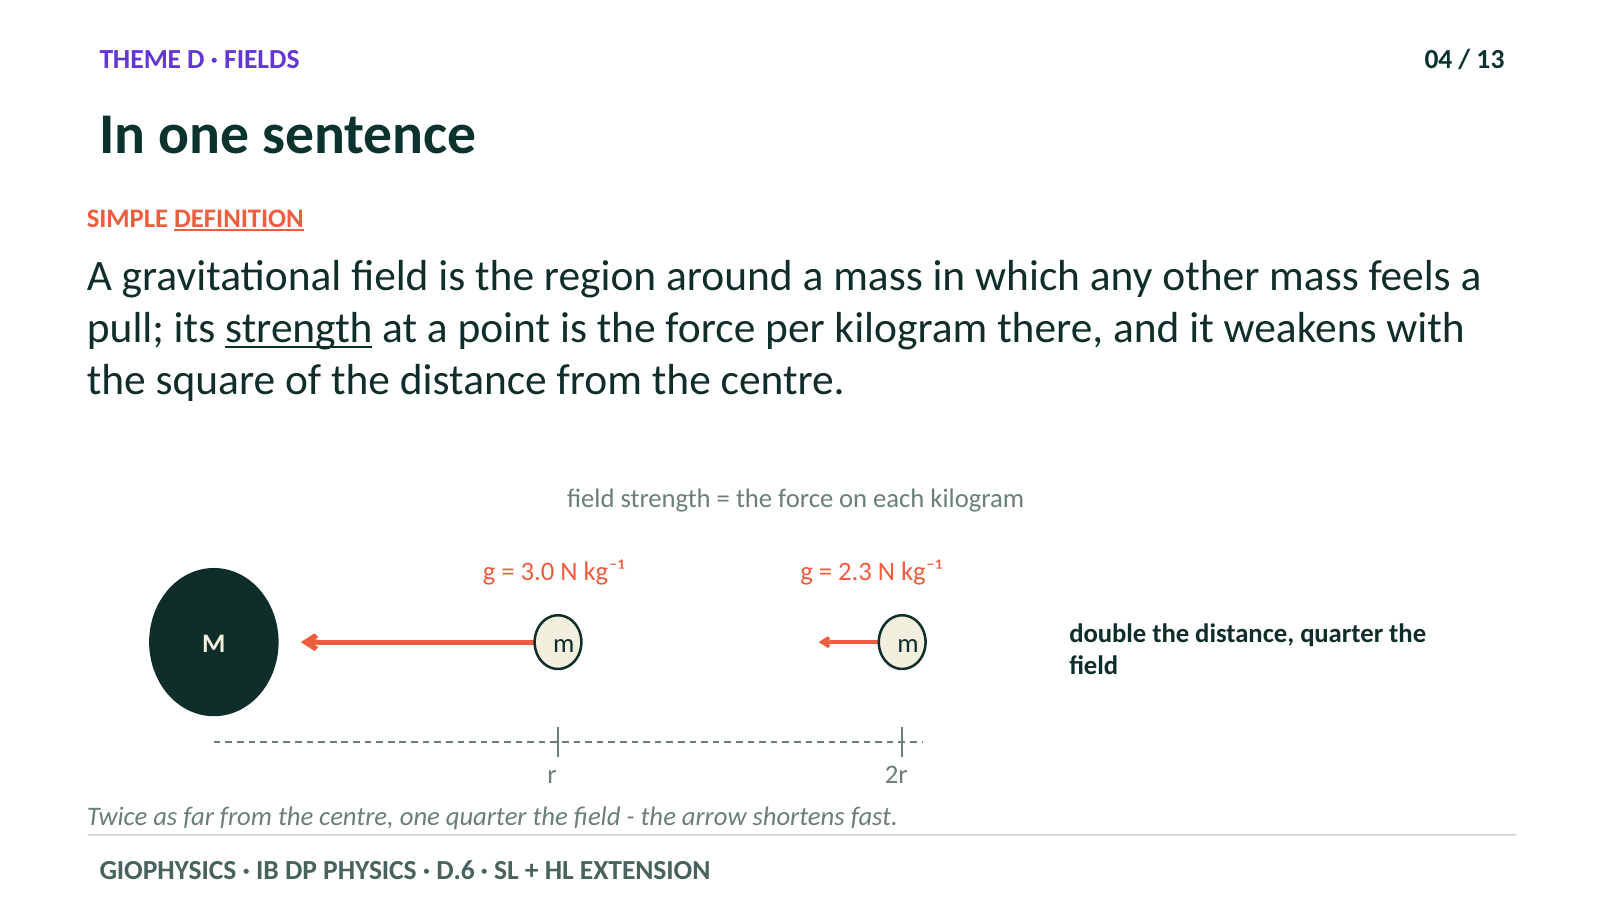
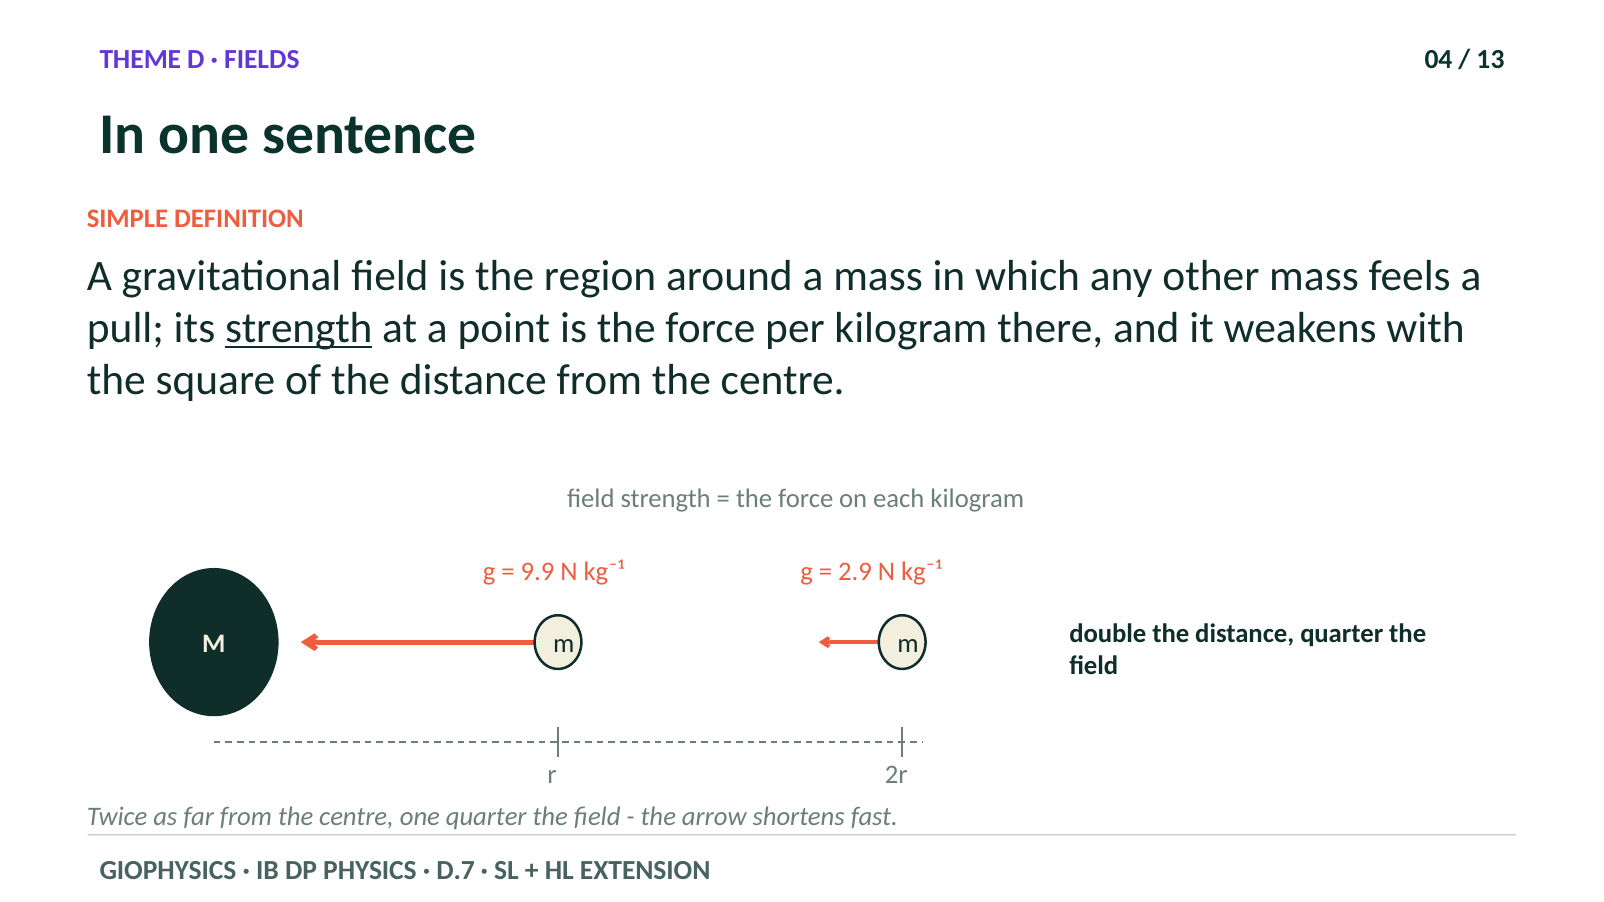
DEFINITION underline: present -> none (239, 218)
3.0: 3.0 -> 9.9 (537, 572)
2.3: 2.3 -> 2.9 (855, 572)
D.6: D.6 -> D.7 (456, 870)
